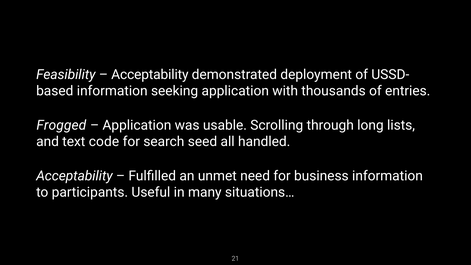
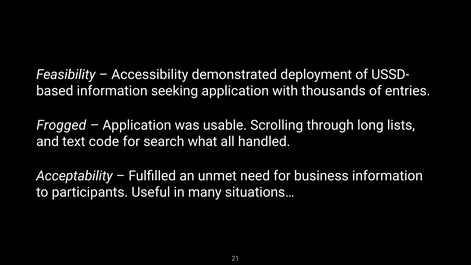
Acceptability: Acceptability -> Accessibility (150, 75)
seed: seed -> what (203, 142)
